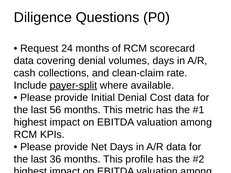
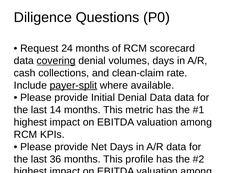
covering underline: none -> present (56, 61)
Denial Cost: Cost -> Data (161, 98)
56: 56 -> 14 (55, 110)
